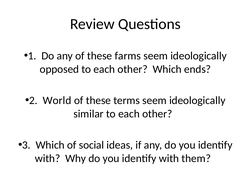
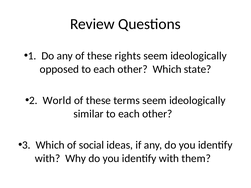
farms: farms -> rights (128, 56)
ends: ends -> state (198, 69)
